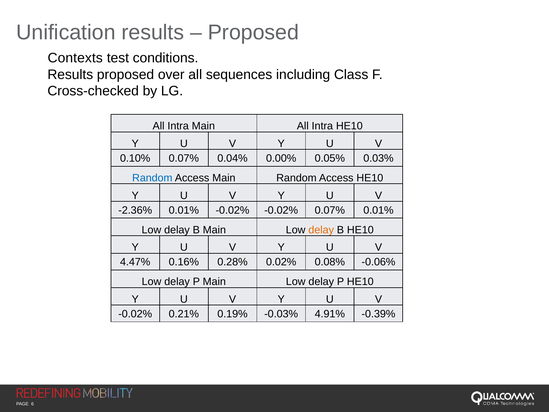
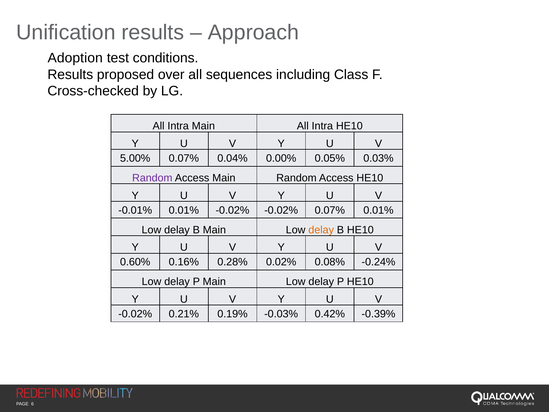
Proposed: Proposed -> Approach (253, 32)
Contexts: Contexts -> Adoption (75, 58)
0.10%: 0.10% -> 5.00% (135, 158)
Random colour: blue -> purple (152, 178)
-2.36%: -2.36% -> -0.01% (135, 210)
4.47%: 4.47% -> 0.60% (135, 262)
-0.06%: -0.06% -> -0.24% (378, 262)
4.91%: 4.91% -> 0.42% (330, 314)
